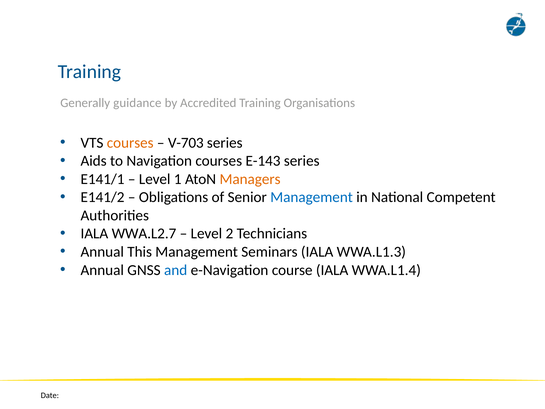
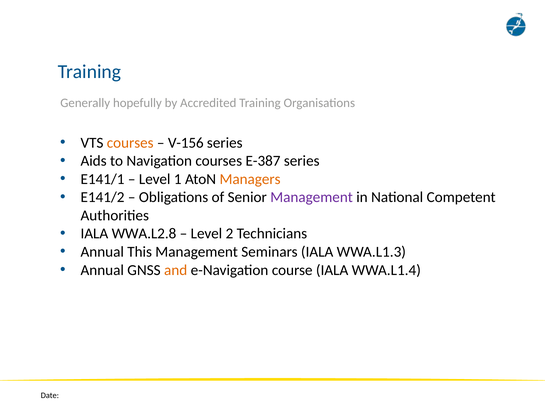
guidance: guidance -> hopefully (137, 103)
V-703: V-703 -> V-156 (186, 143)
E-143: E-143 -> E-387 (263, 161)
Management colour: blue -> purple (312, 197)
WWA.L2.7: WWA.L2.7 -> WWA.L2.8 (144, 234)
and colour: blue -> orange (176, 270)
